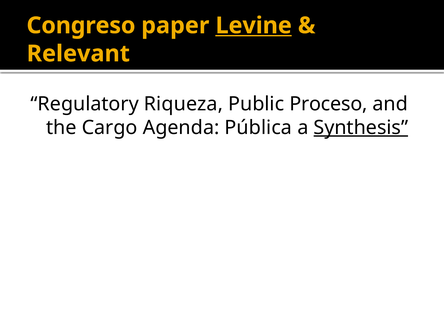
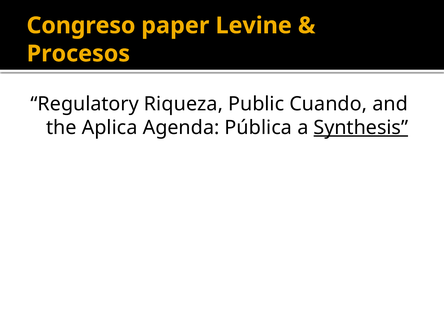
Levine underline: present -> none (254, 26)
Relevant: Relevant -> Procesos (78, 54)
Proceso: Proceso -> Cuando (328, 104)
Cargo: Cargo -> Aplica (110, 128)
